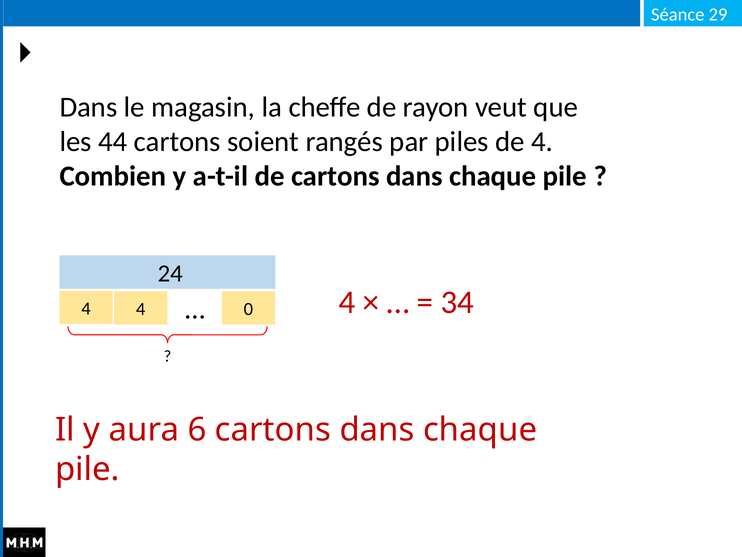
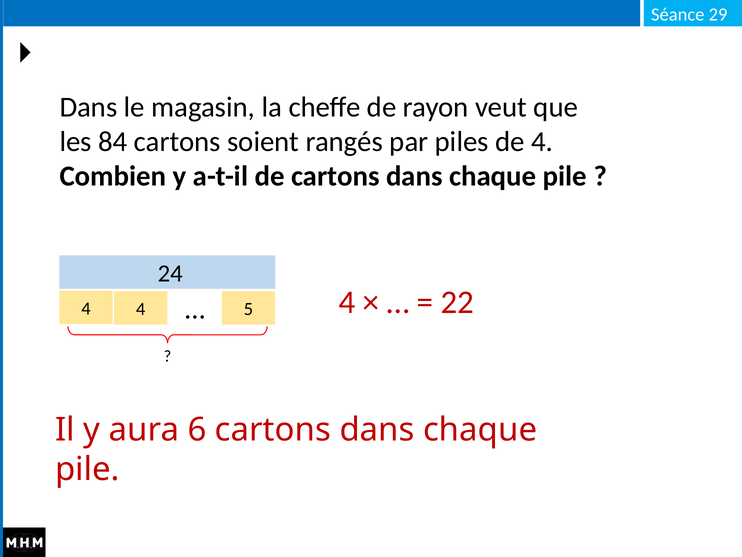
44: 44 -> 84 (113, 142)
34: 34 -> 22 (457, 302)
0: 0 -> 5 (248, 309)
